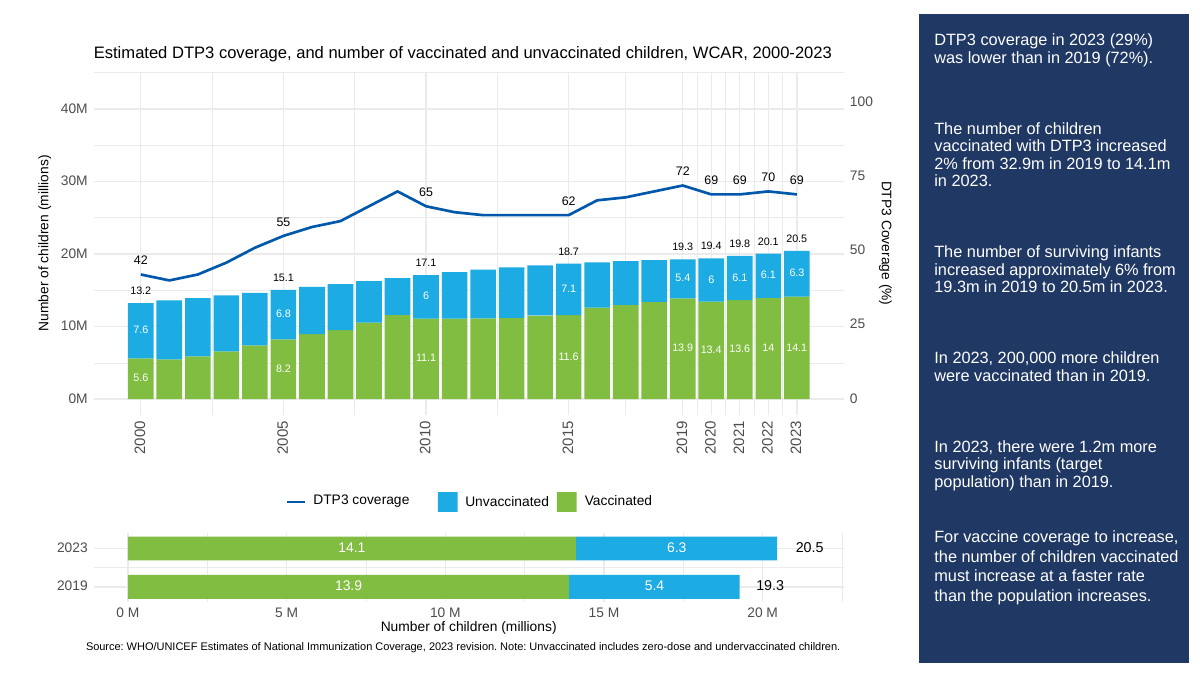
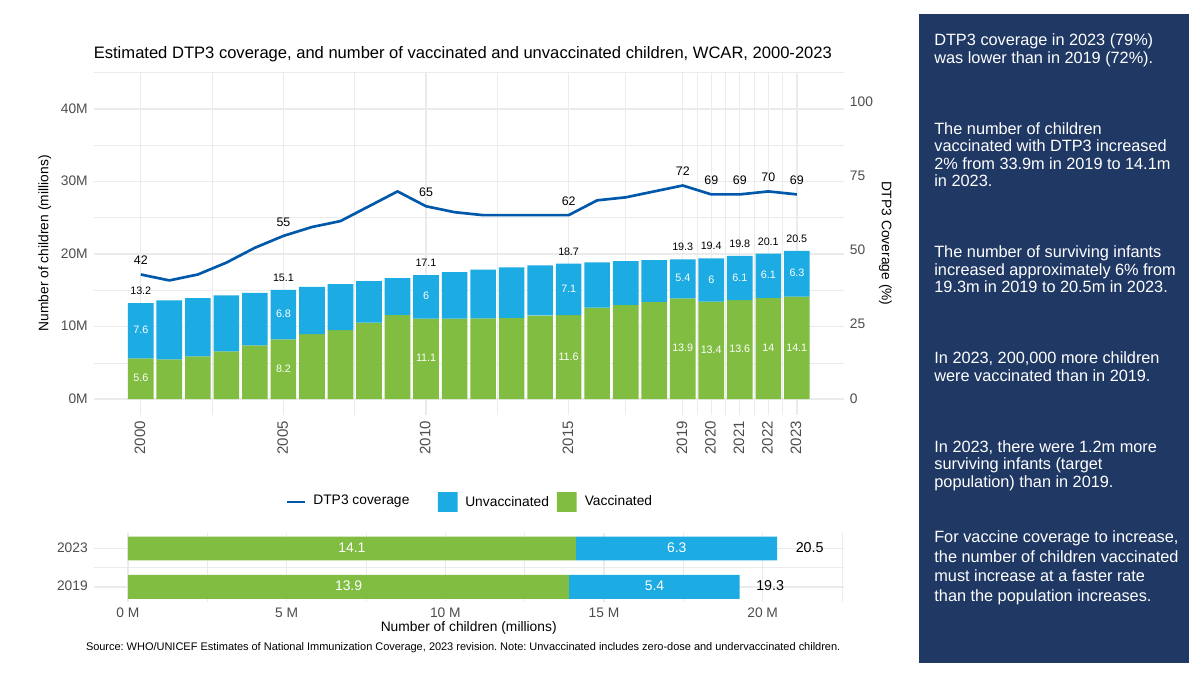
29%: 29% -> 79% (1131, 40)
32.9m: 32.9m -> 33.9m (1022, 164)
